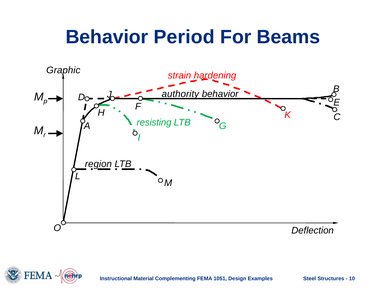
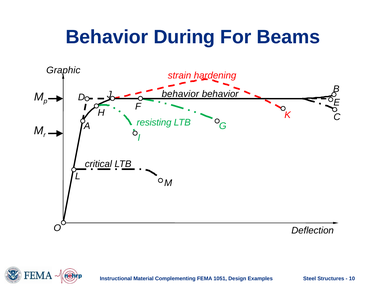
Period: Period -> During (184, 37)
authority: authority -> behavior (180, 94)
region: region -> critical (98, 164)
